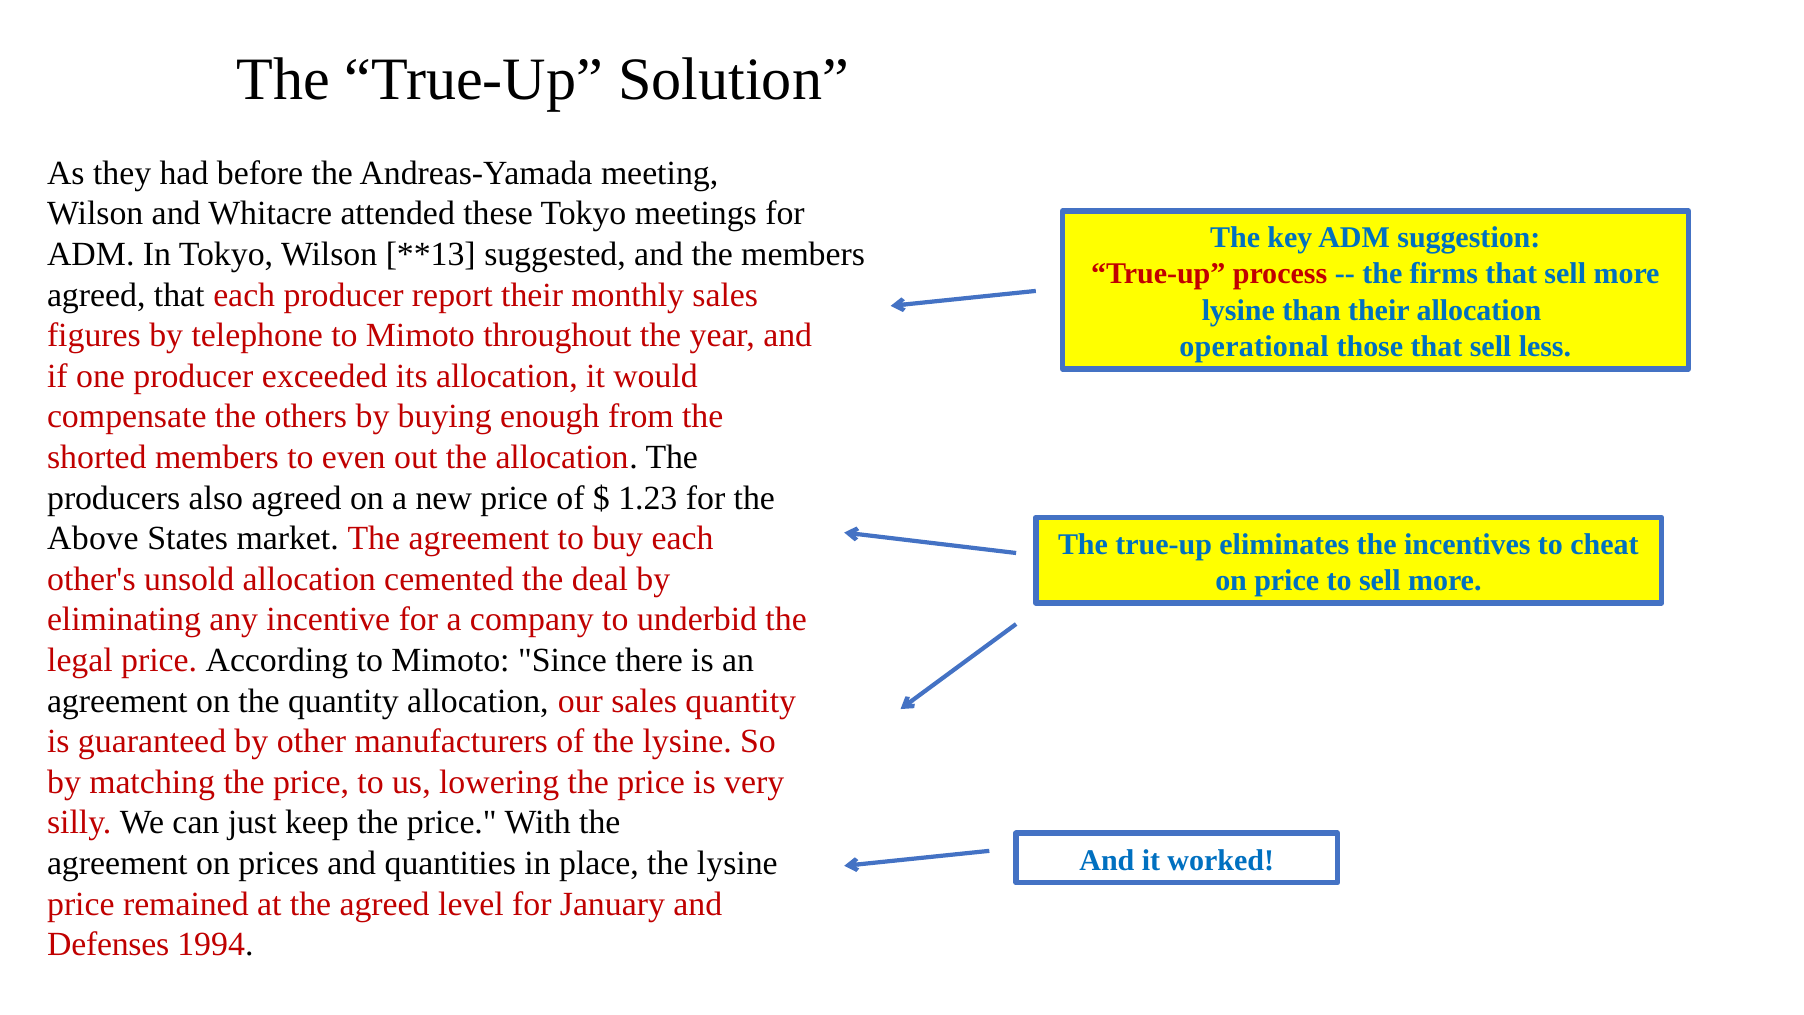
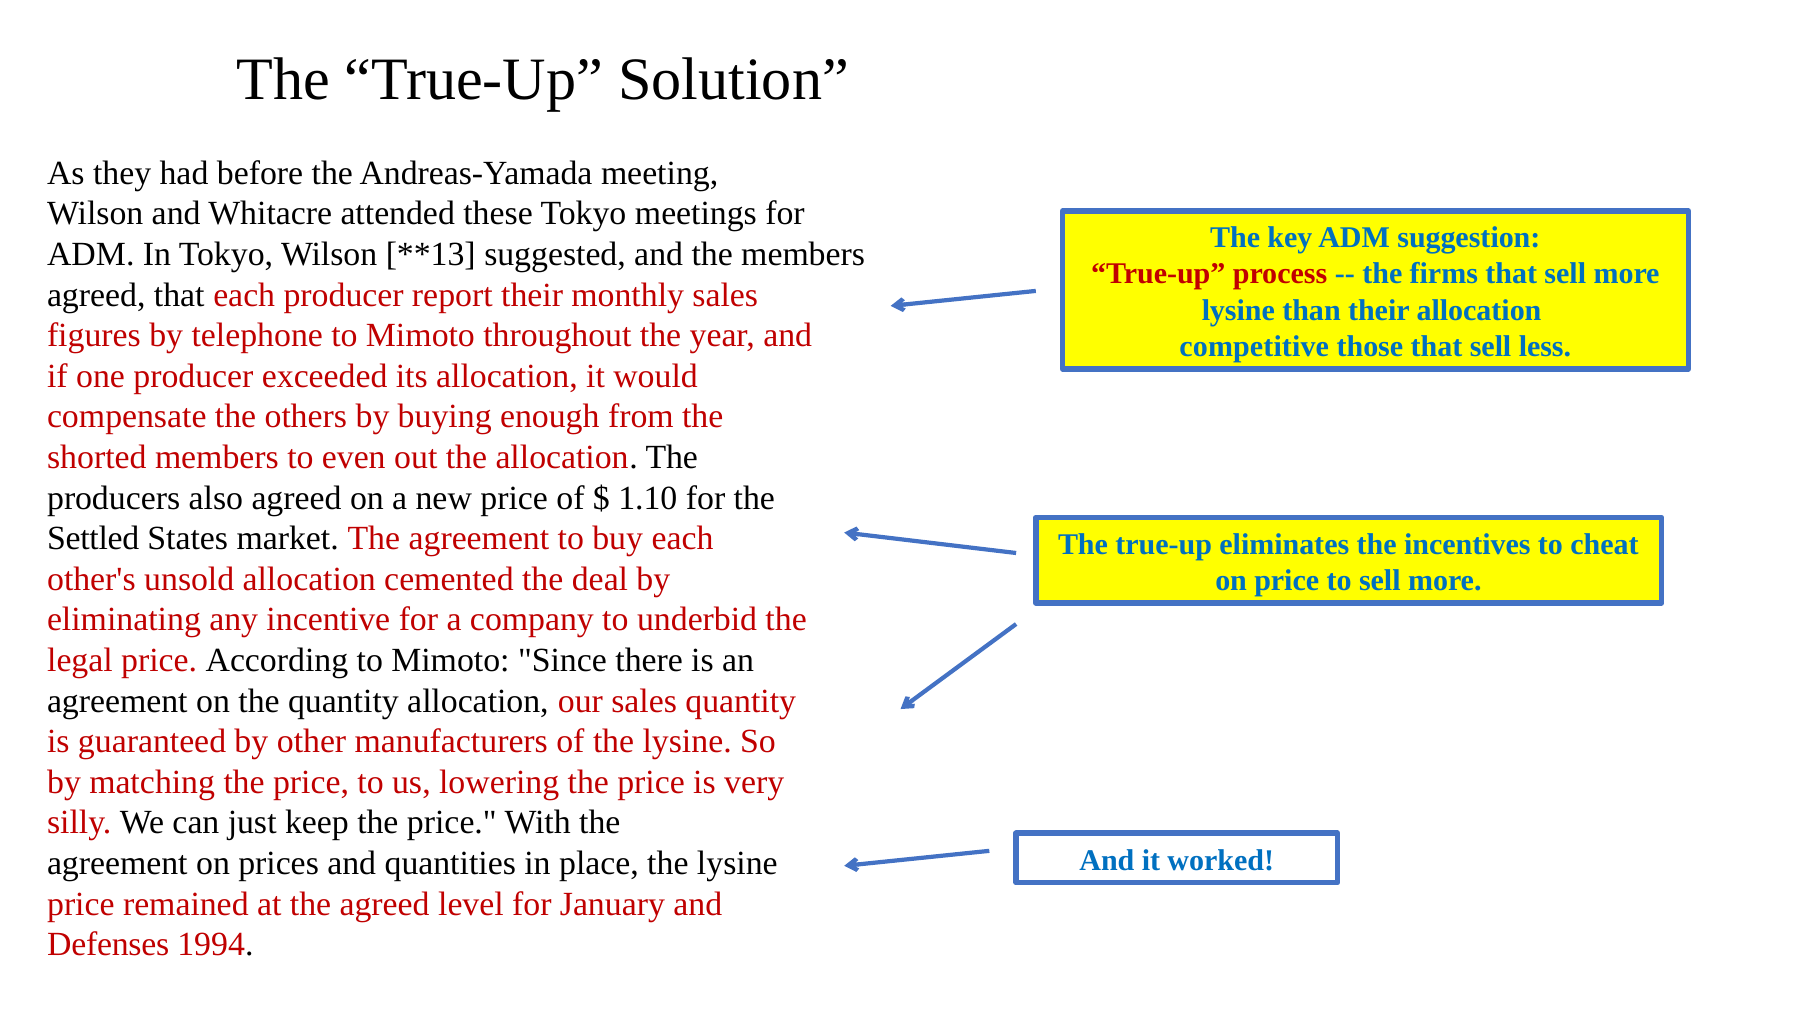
operational: operational -> competitive (1254, 346)
1.23: 1.23 -> 1.10 (648, 498)
Above: Above -> Settled (93, 538)
